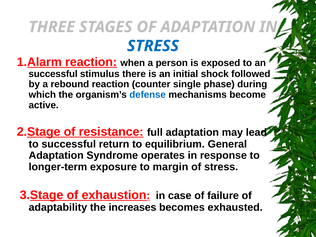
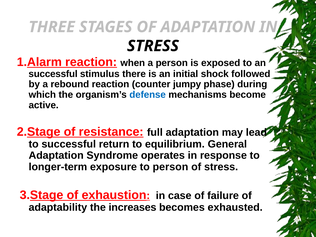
STRESS colour: blue -> black (153, 46)
single: single -> jumpy (187, 84)
to margin: margin -> person (170, 167)
